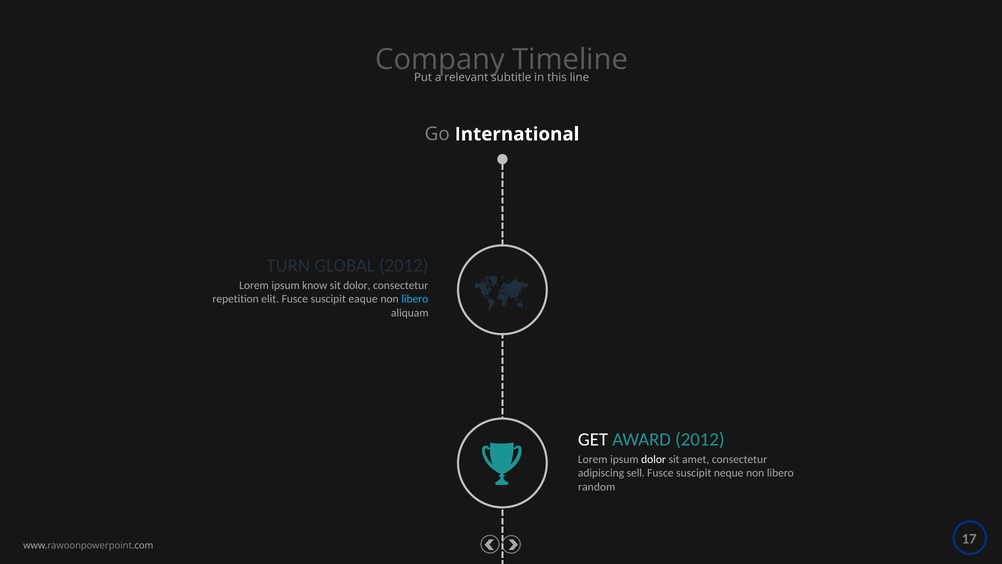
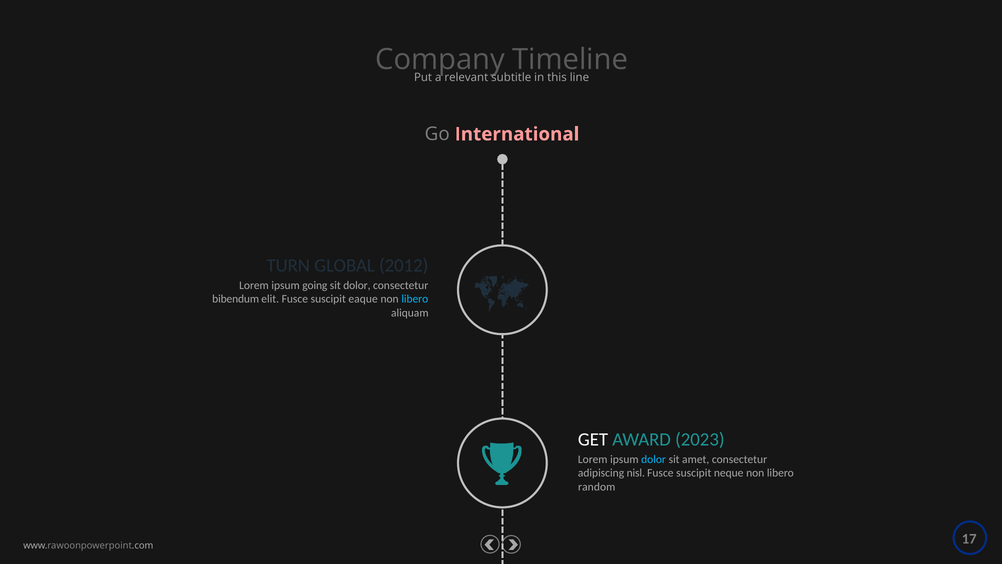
International colour: white -> pink (517, 134)
know: know -> going (315, 285)
repetition: repetition -> bibendum (236, 299)
AWARD 2012: 2012 -> 2023 (700, 439)
dolor colour: white -> light blue (654, 459)
sell: sell -> nisl (636, 473)
